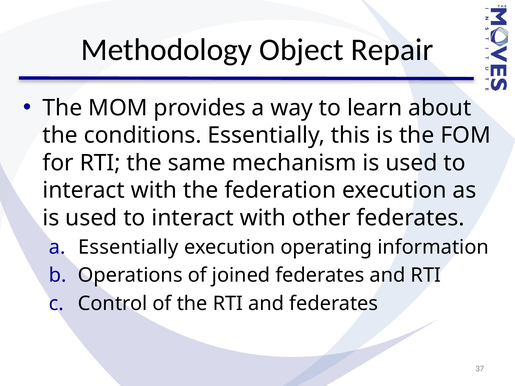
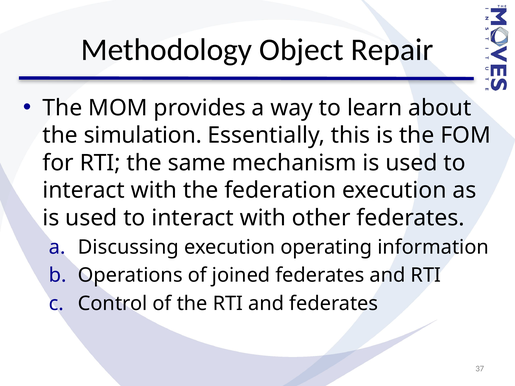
conditions: conditions -> simulation (143, 136)
a Essentially: Essentially -> Discussing (128, 248)
